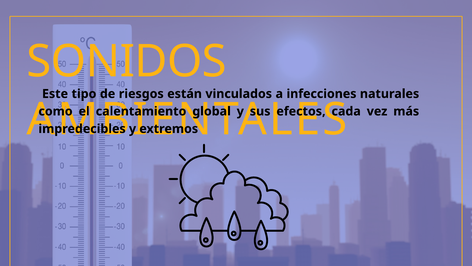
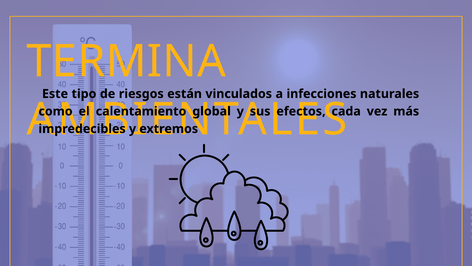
SONIDOS: SONIDOS -> TERMINA (126, 62)
